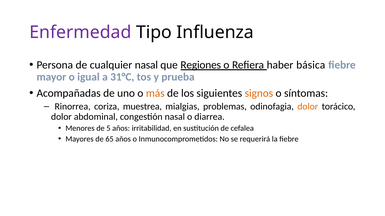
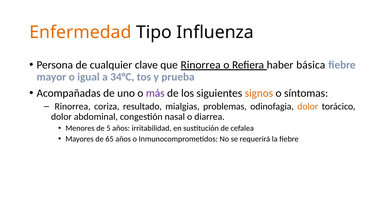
Enfermedad colour: purple -> orange (80, 32)
cualquier nasal: nasal -> clave (146, 65)
que Regiones: Regiones -> Rinorrea (201, 65)
31°C: 31°C -> 34°C (122, 77)
más colour: orange -> purple (155, 93)
muestrea: muestrea -> resultado (142, 107)
